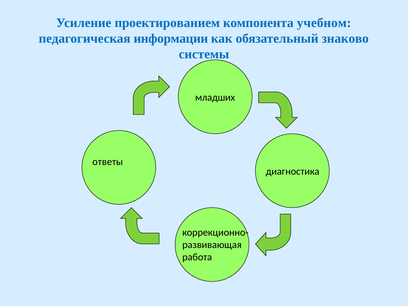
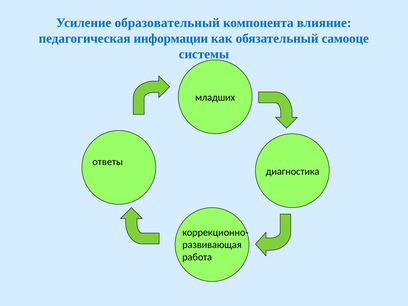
проектированием: проектированием -> образовательный (167, 23)
учебном: учебном -> влияние (324, 23)
знаково: знаково -> самооце (345, 39)
